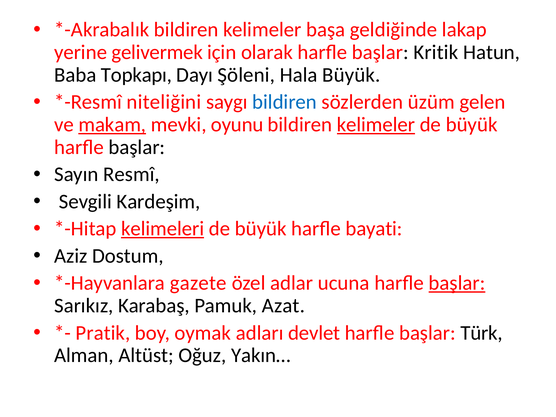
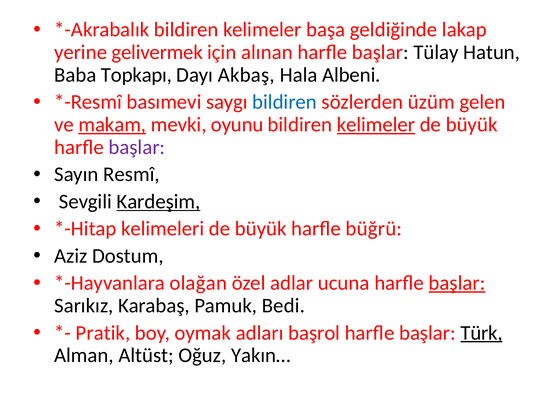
olarak: olarak -> alınan (267, 52)
Kritik: Kritik -> Tülay (436, 52)
Şöleni: Şöleni -> Akbaş (246, 75)
Hala Büyük: Büyük -> Albeni (351, 75)
niteliğini: niteliğini -> basımevi (164, 102)
başlar colour: black -> purple (137, 147)
Kardeşim underline: none -> present (158, 202)
kelimeleri underline: present -> none (163, 229)
bayati: bayati -> büğrü (374, 229)
gazete: gazete -> olağan (198, 283)
Azat: Azat -> Bedi (283, 306)
devlet: devlet -> başrol (314, 333)
Türk underline: none -> present (482, 333)
